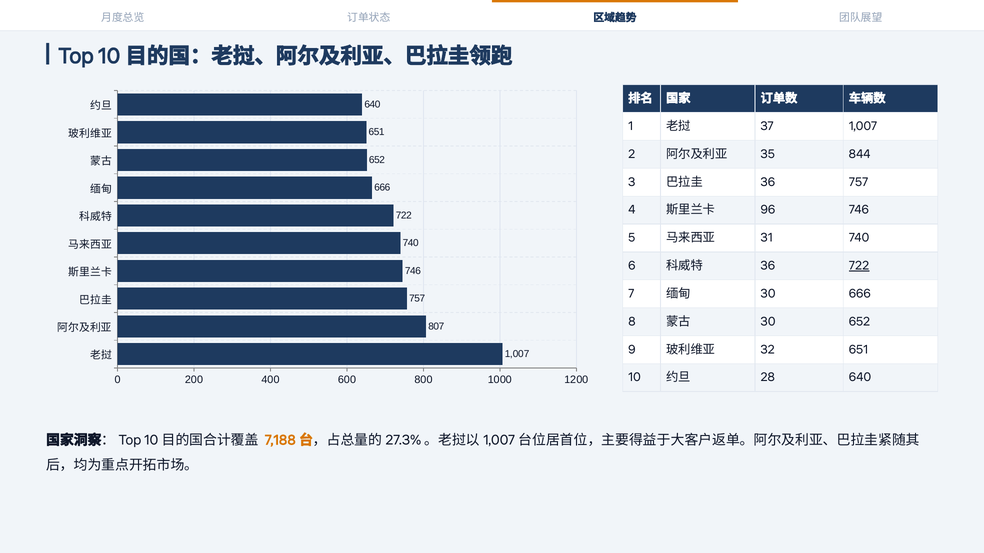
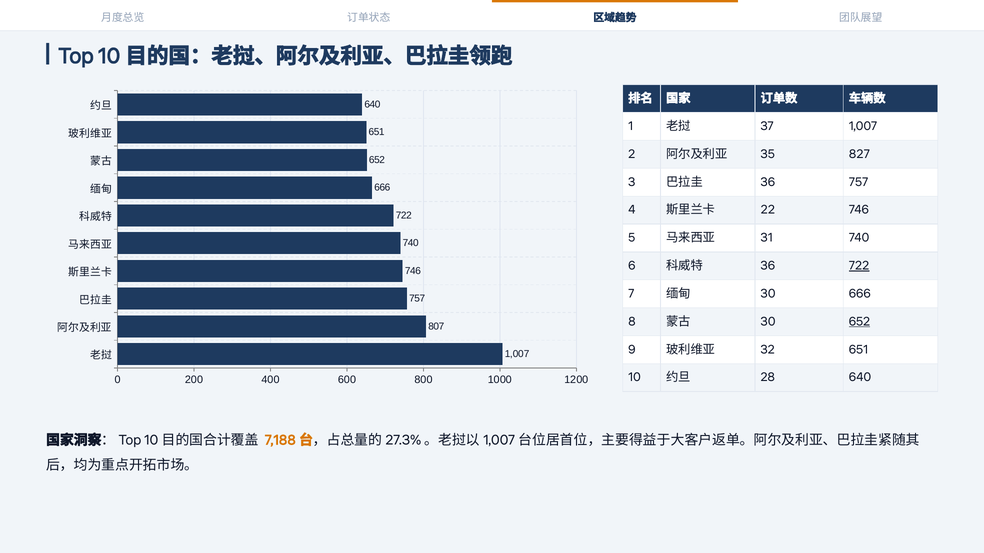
844: 844 -> 827 (859, 154)
96: 96 -> 22 (768, 210)
652 underline: none -> present (860, 322)
